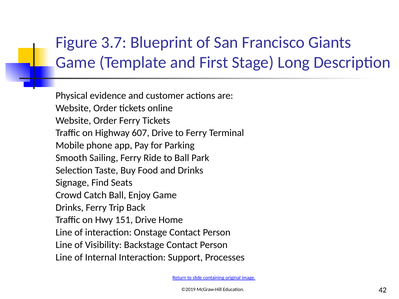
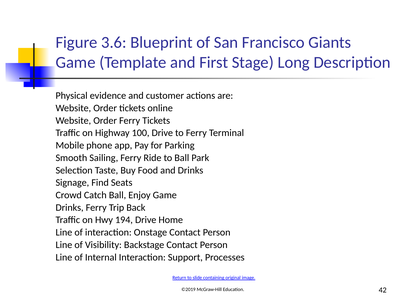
3.7: 3.7 -> 3.6 (114, 42)
607: 607 -> 100 (141, 133)
151: 151 -> 194 (124, 220)
